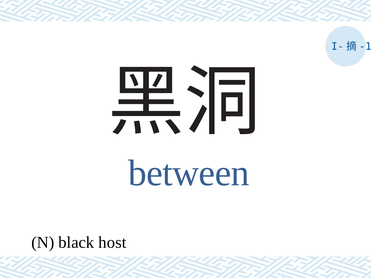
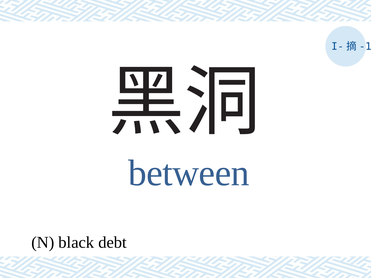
host: host -> debt (113, 243)
